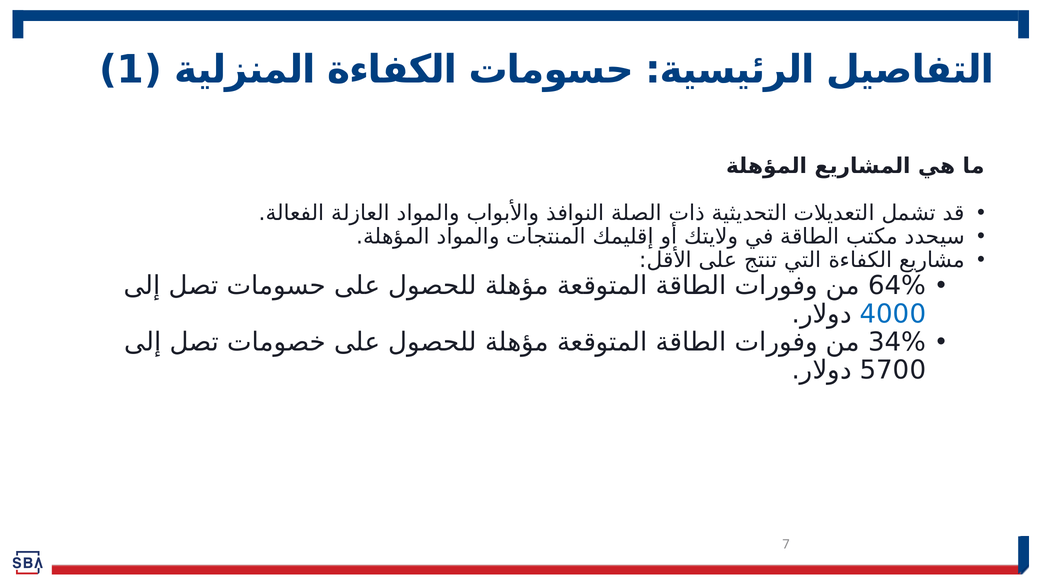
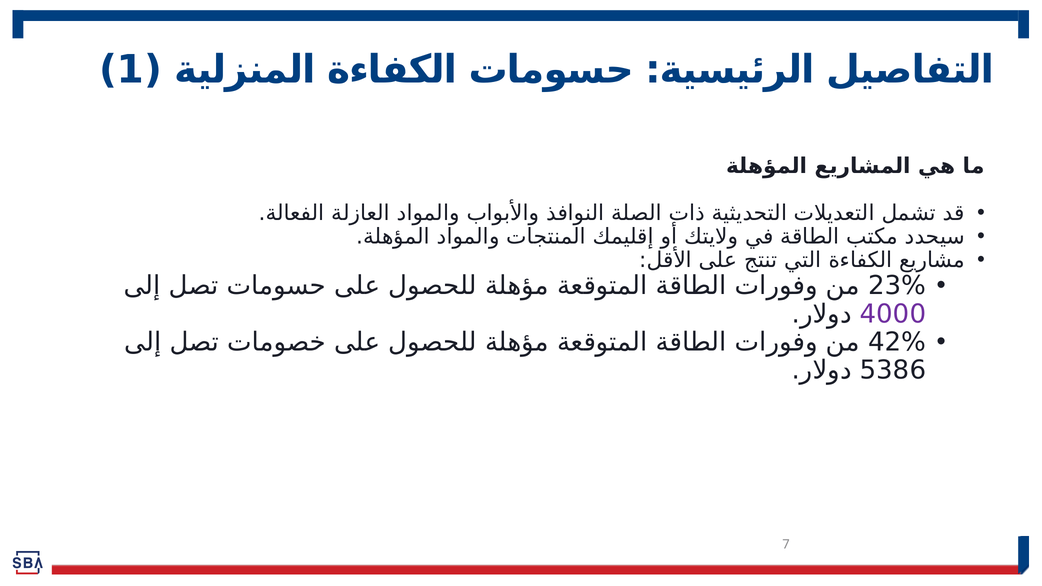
64%: 64% -> 23% (897, 286)
4000 colour: blue -> purple (893, 314)
34%: 34% -> 42% (897, 342)
5700: 5700 -> 5386 (893, 370)
